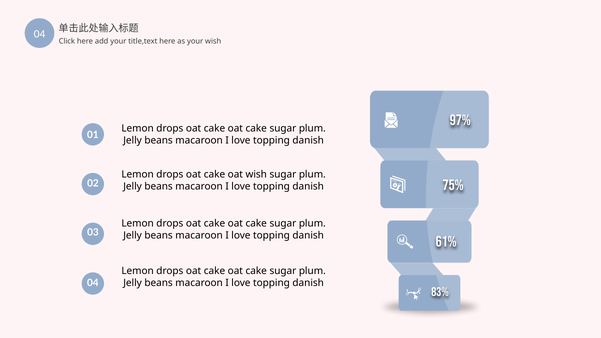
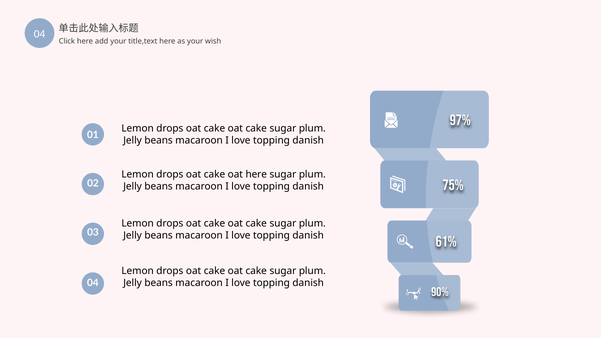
oat wish: wish -> here (256, 174)
83%: 83% -> 90% (440, 292)
